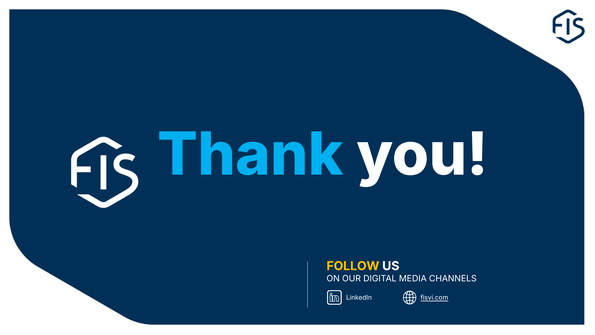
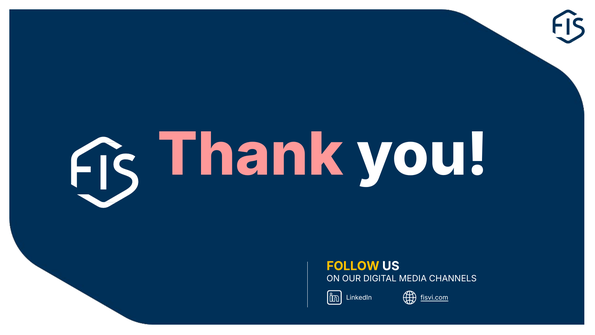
Thank colour: light blue -> pink (250, 155)
